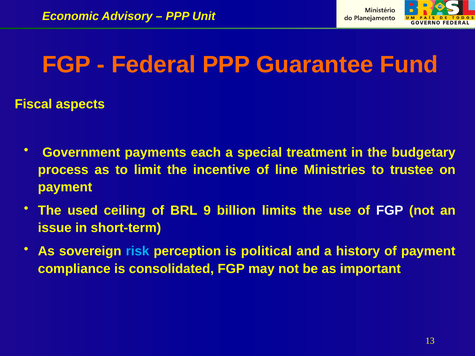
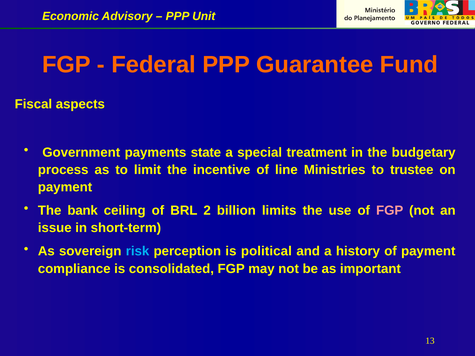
each: each -> state (206, 152)
used: used -> bank (83, 211)
9: 9 -> 2 (207, 211)
FGP colour: white -> pink (390, 211)
